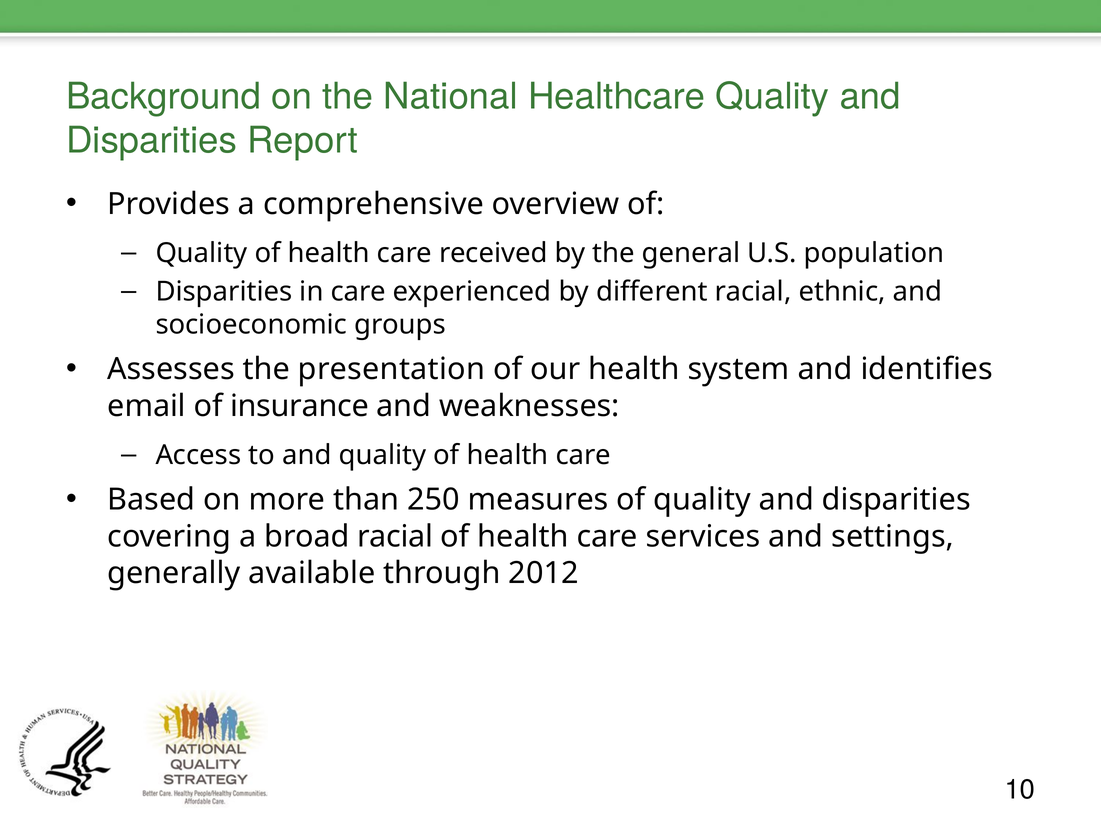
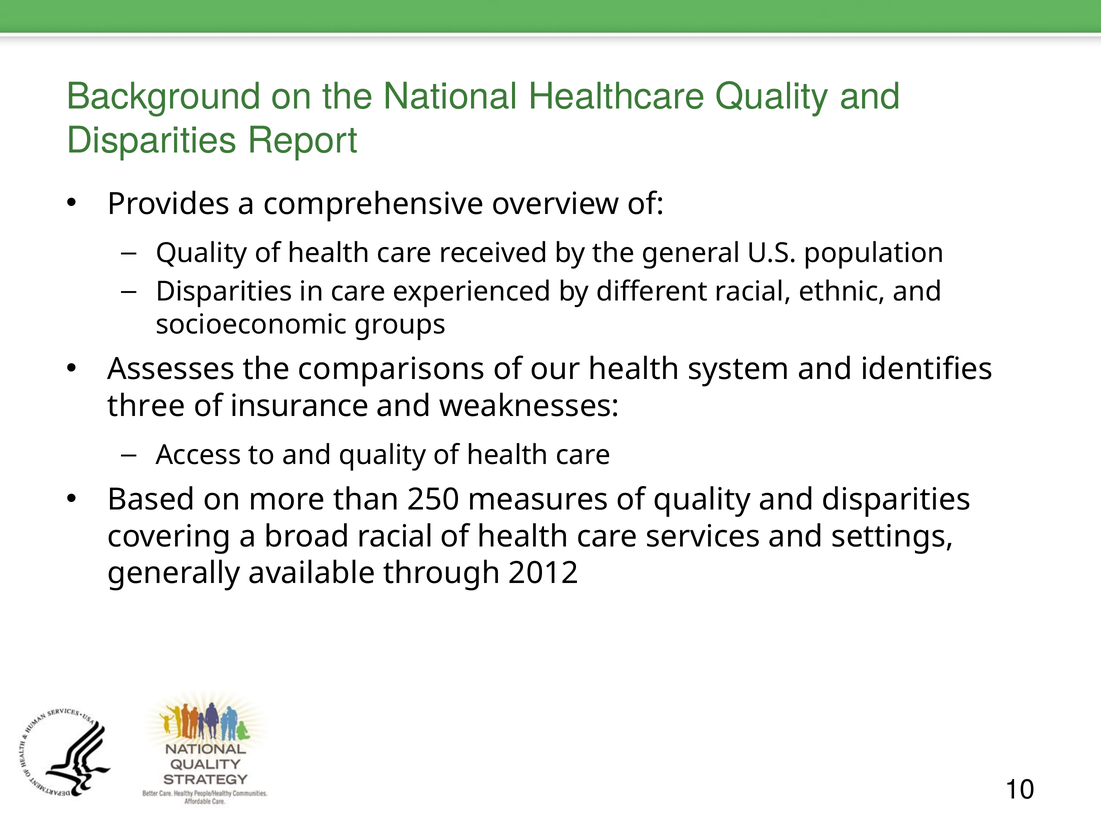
presentation: presentation -> comparisons (392, 369)
email: email -> three (146, 406)
